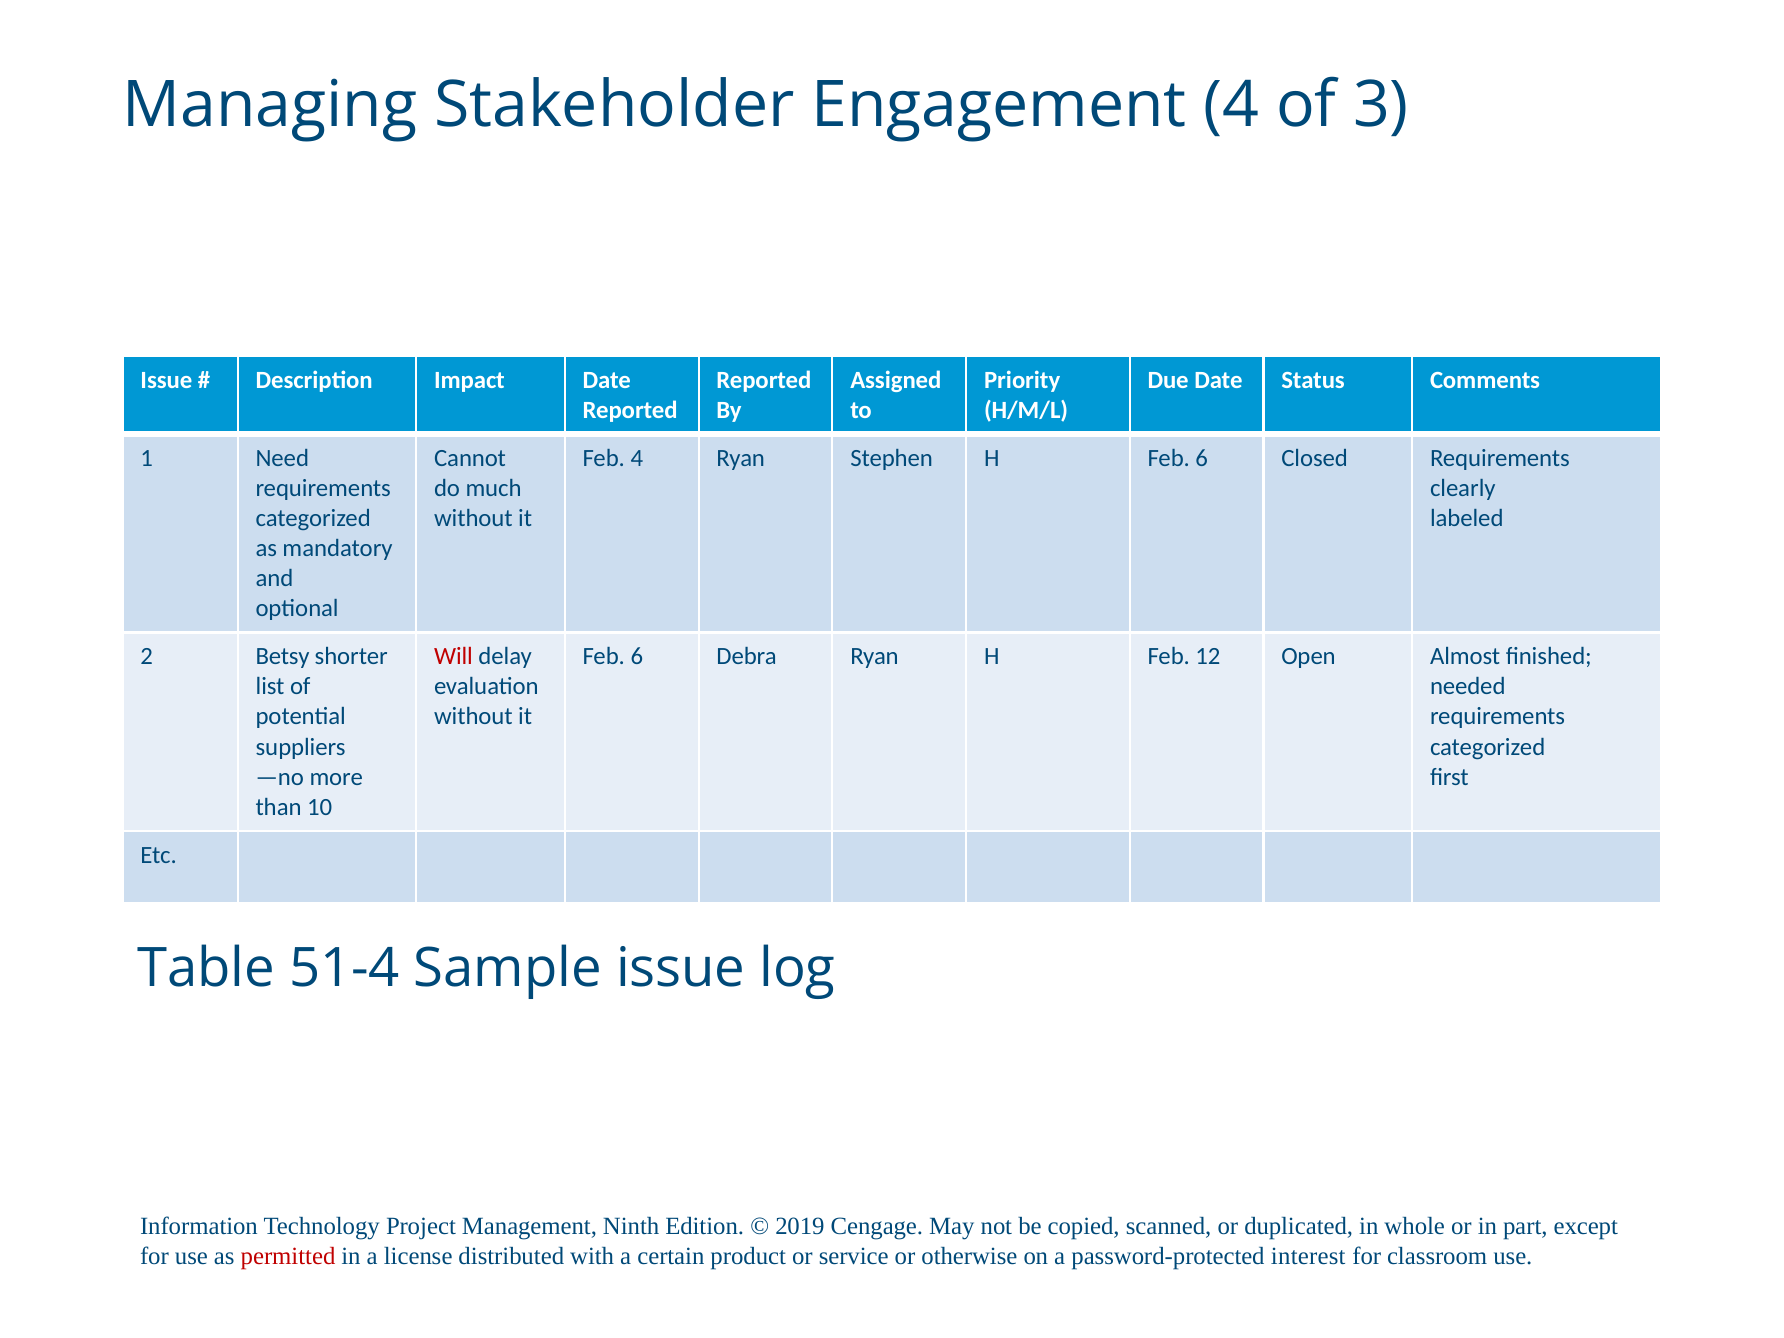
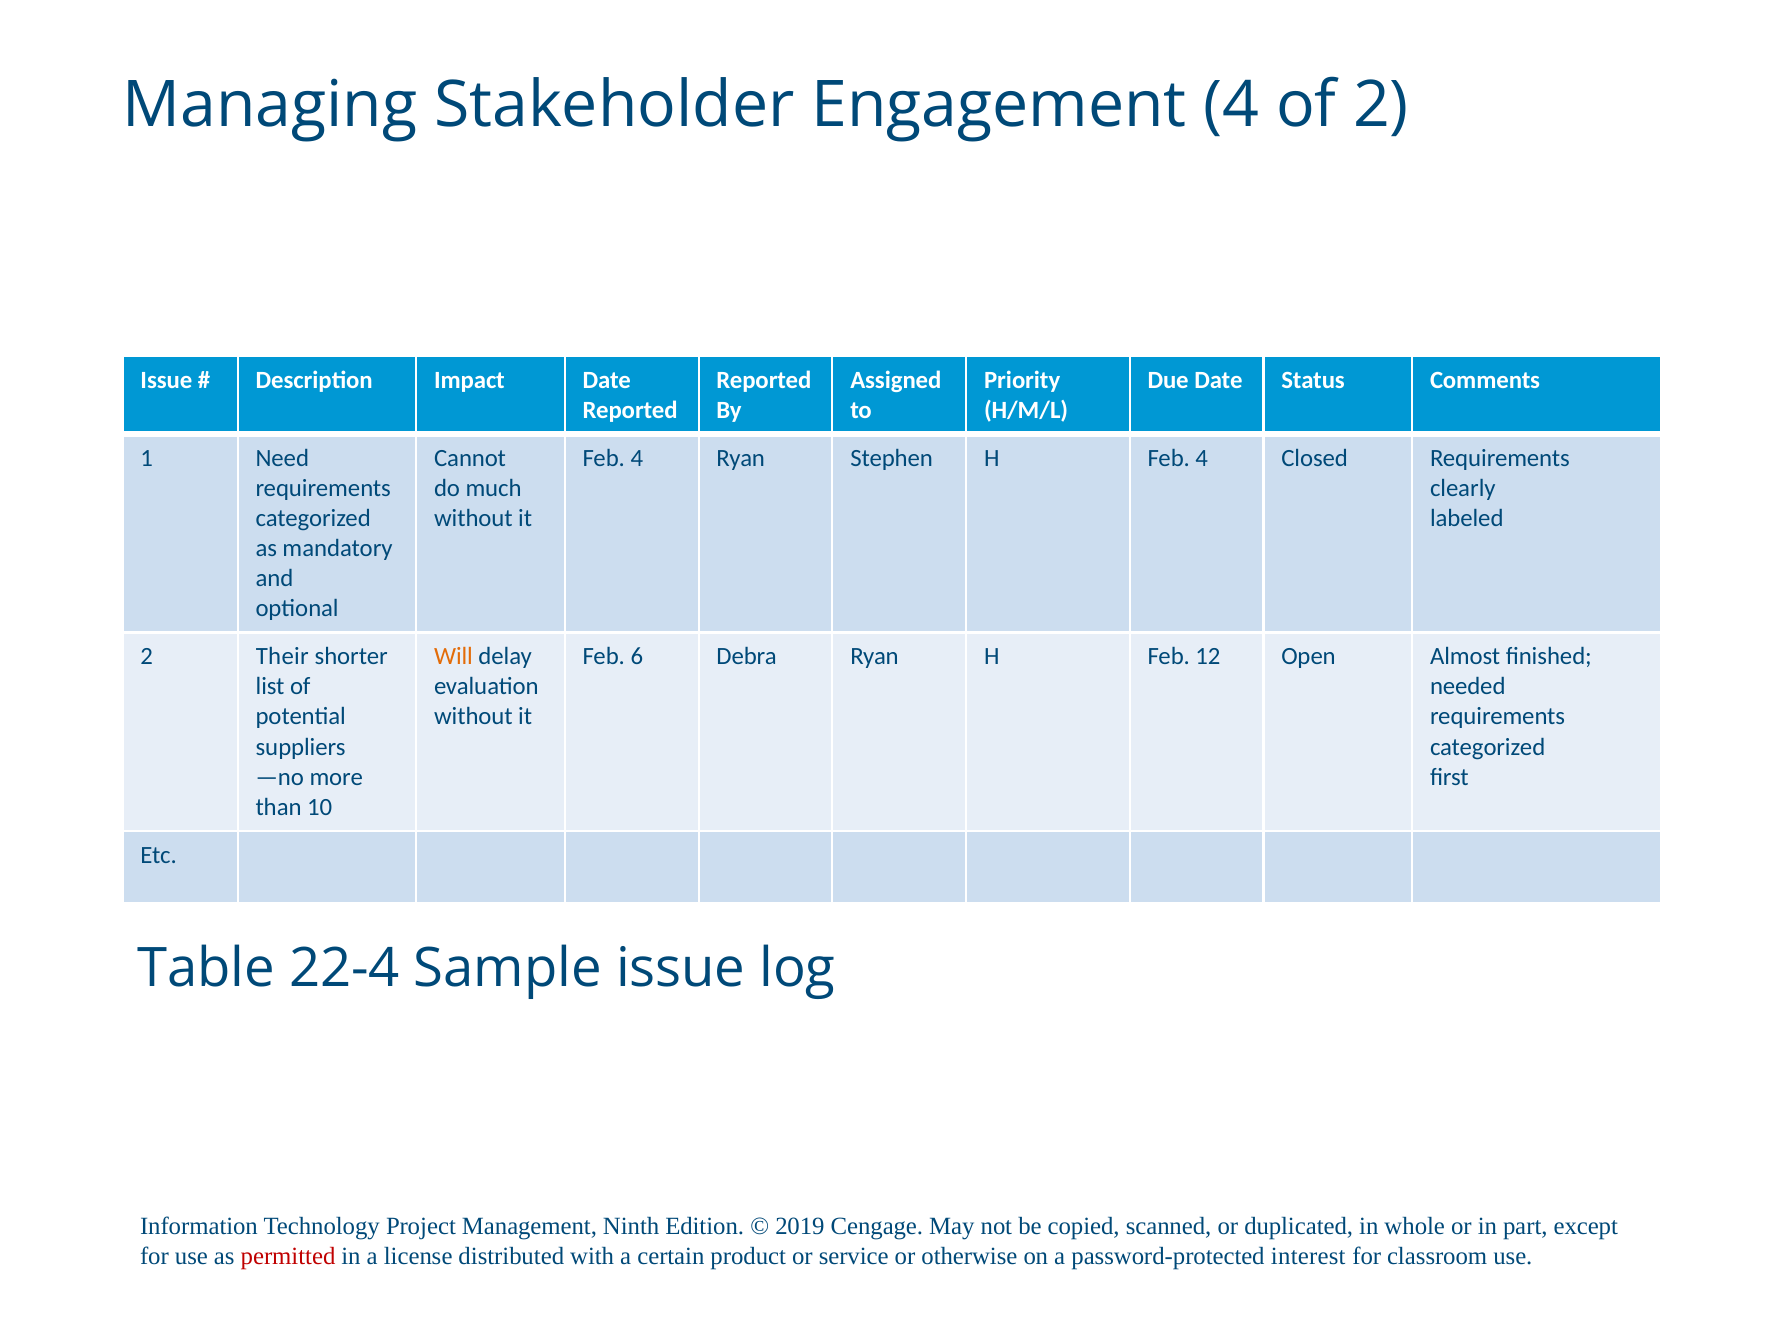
of 3: 3 -> 2 (1381, 106)
H Feb 6: 6 -> 4 (1202, 458)
Betsy: Betsy -> Their (282, 657)
Will colour: red -> orange (453, 657)
51-4: 51-4 -> 22-4 (344, 969)
